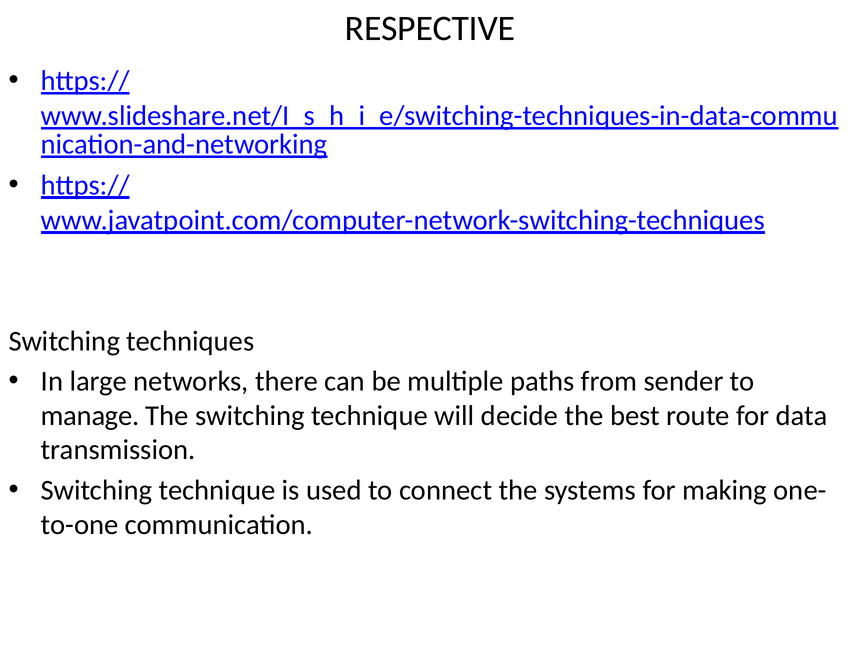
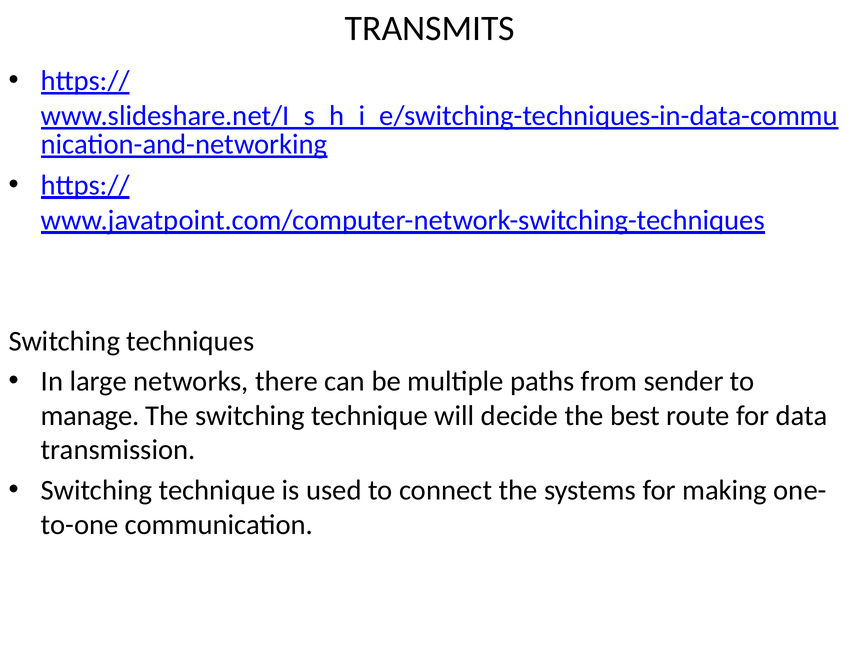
RESPECTIVE: RESPECTIVE -> TRANSMITS (430, 28)
